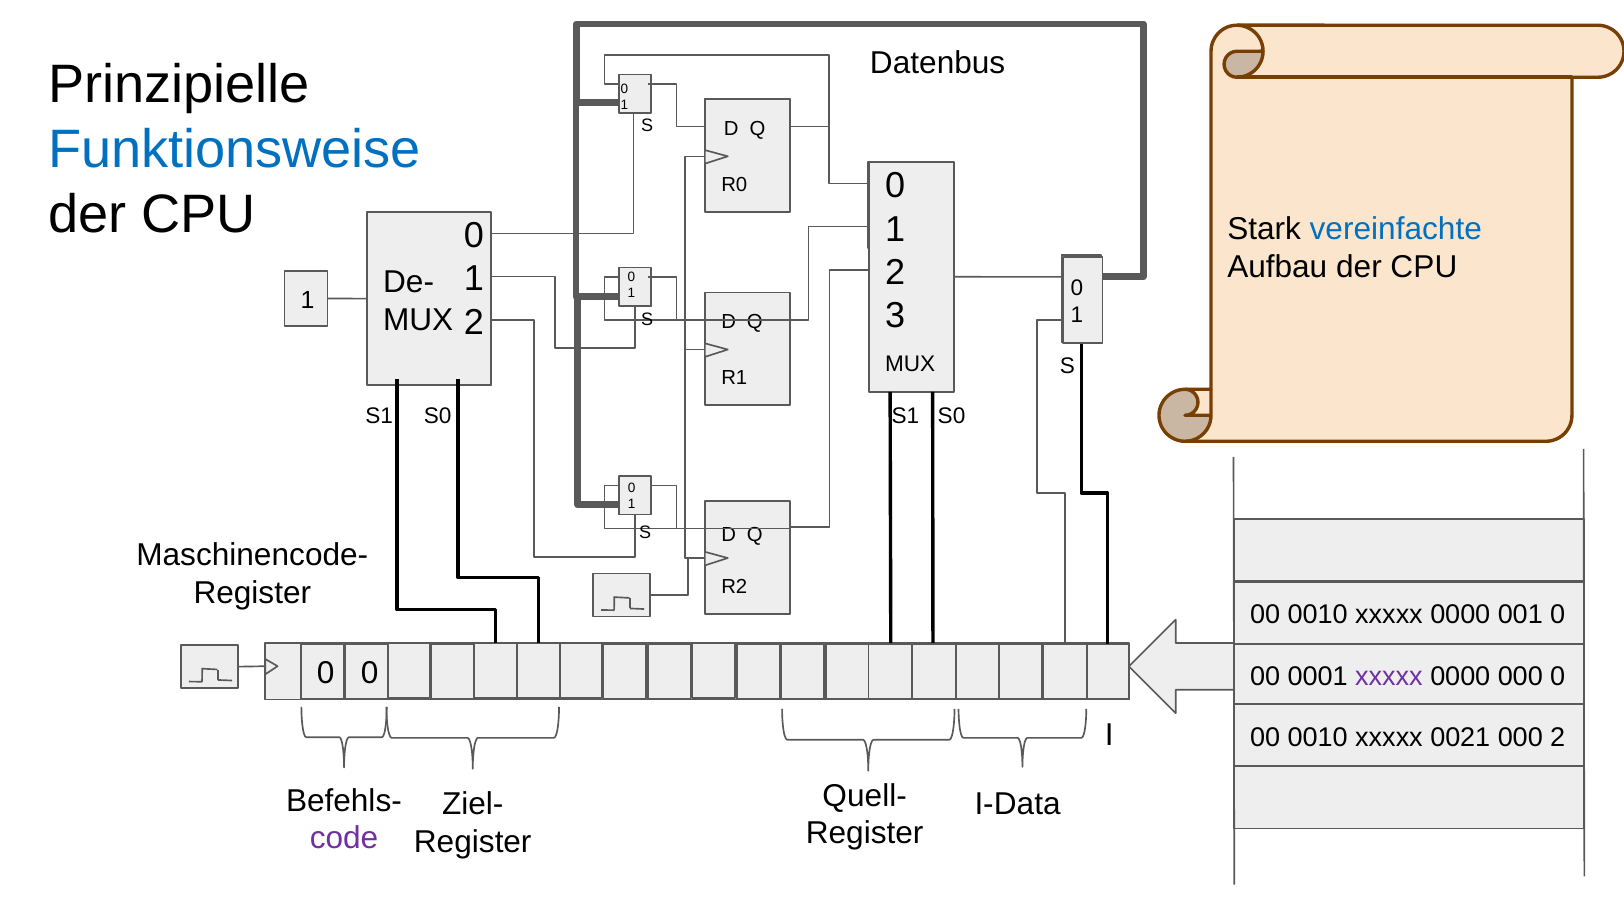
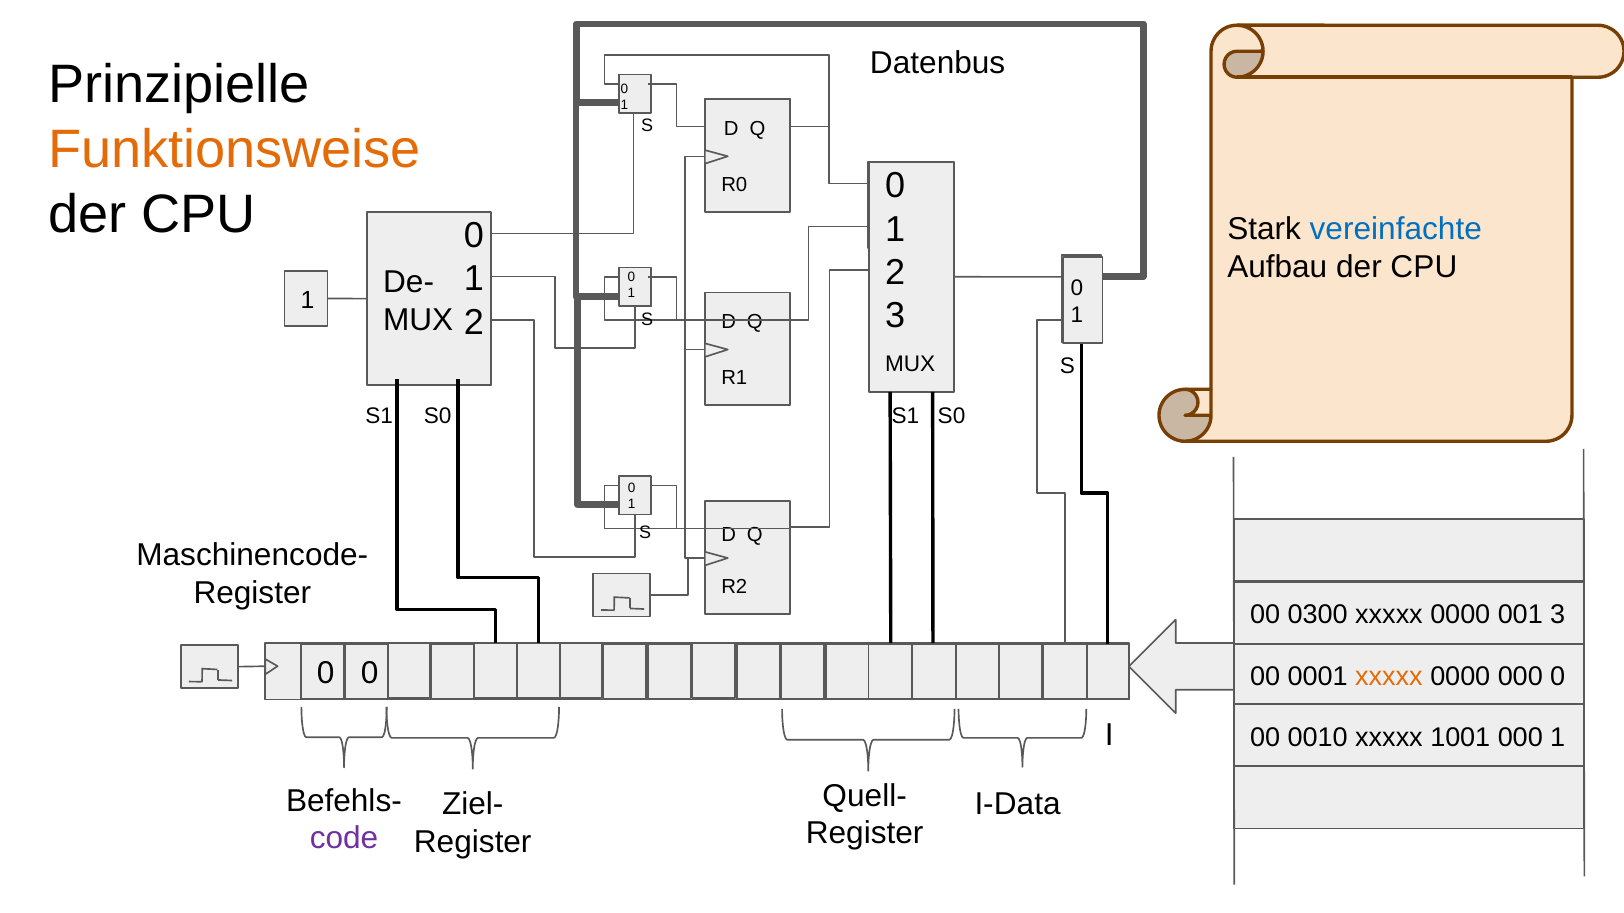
Funktionsweise colour: blue -> orange (234, 150)
0010: 0010 -> 0300 (1318, 615)
001 0: 0 -> 3 (1558, 615)
xxxxx colour: purple -> orange (1389, 677)
0021: 0021 -> 1001 (1460, 738)
000 2: 2 -> 1 (1558, 738)
